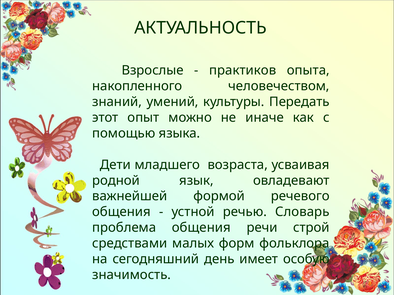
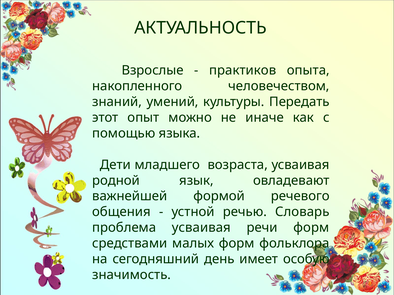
проблема общения: общения -> усваивая (201, 228)
речи строй: строй -> форм (311, 228)
